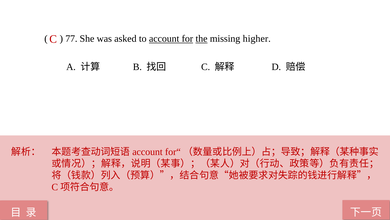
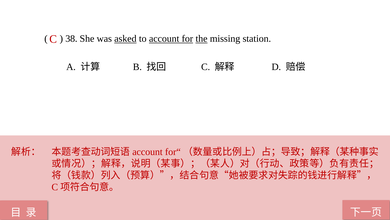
77: 77 -> 38 (71, 39)
asked underline: none -> present (125, 39)
higher: higher -> station (257, 39)
